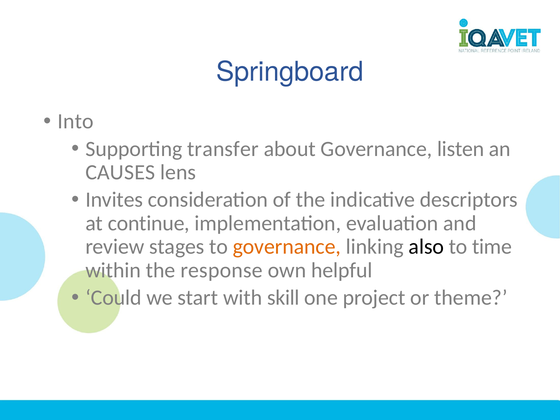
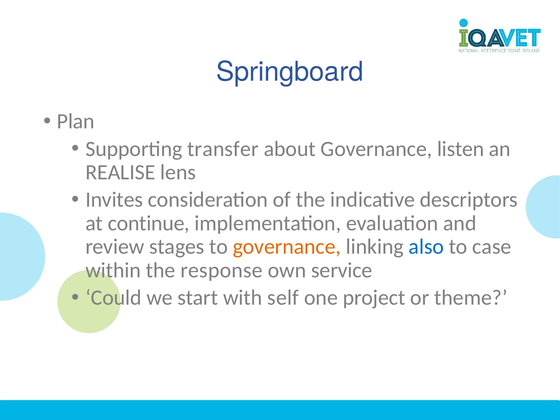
Into: Into -> Plan (76, 121)
CAUSES: CAUSES -> REALISE (120, 172)
also colour: black -> blue (426, 247)
time: time -> case (492, 247)
helpful: helpful -> service (342, 270)
skill: skill -> self (283, 298)
